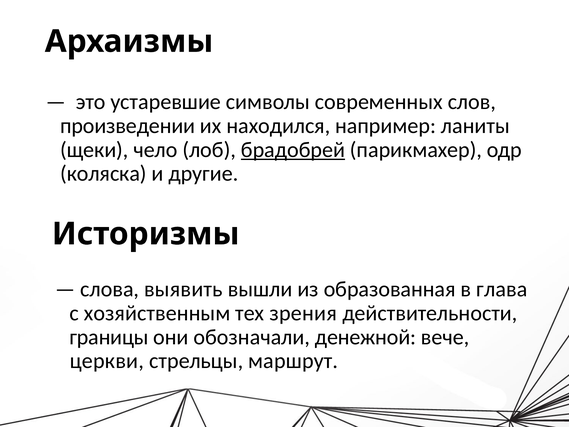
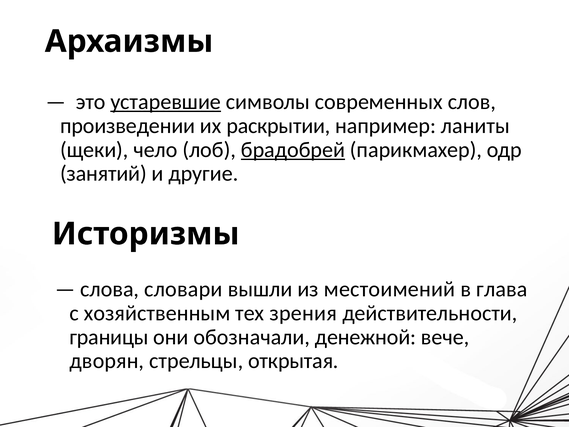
устаревшие underline: none -> present (166, 102)
находился: находился -> раскрытии (278, 126)
коляска: коляска -> занятий (103, 174)
выявить: выявить -> словари (183, 289)
образованная: образованная -> местоимений (390, 289)
церкви: церкви -> дворян (107, 361)
маршрут: маршрут -> открытая (293, 361)
